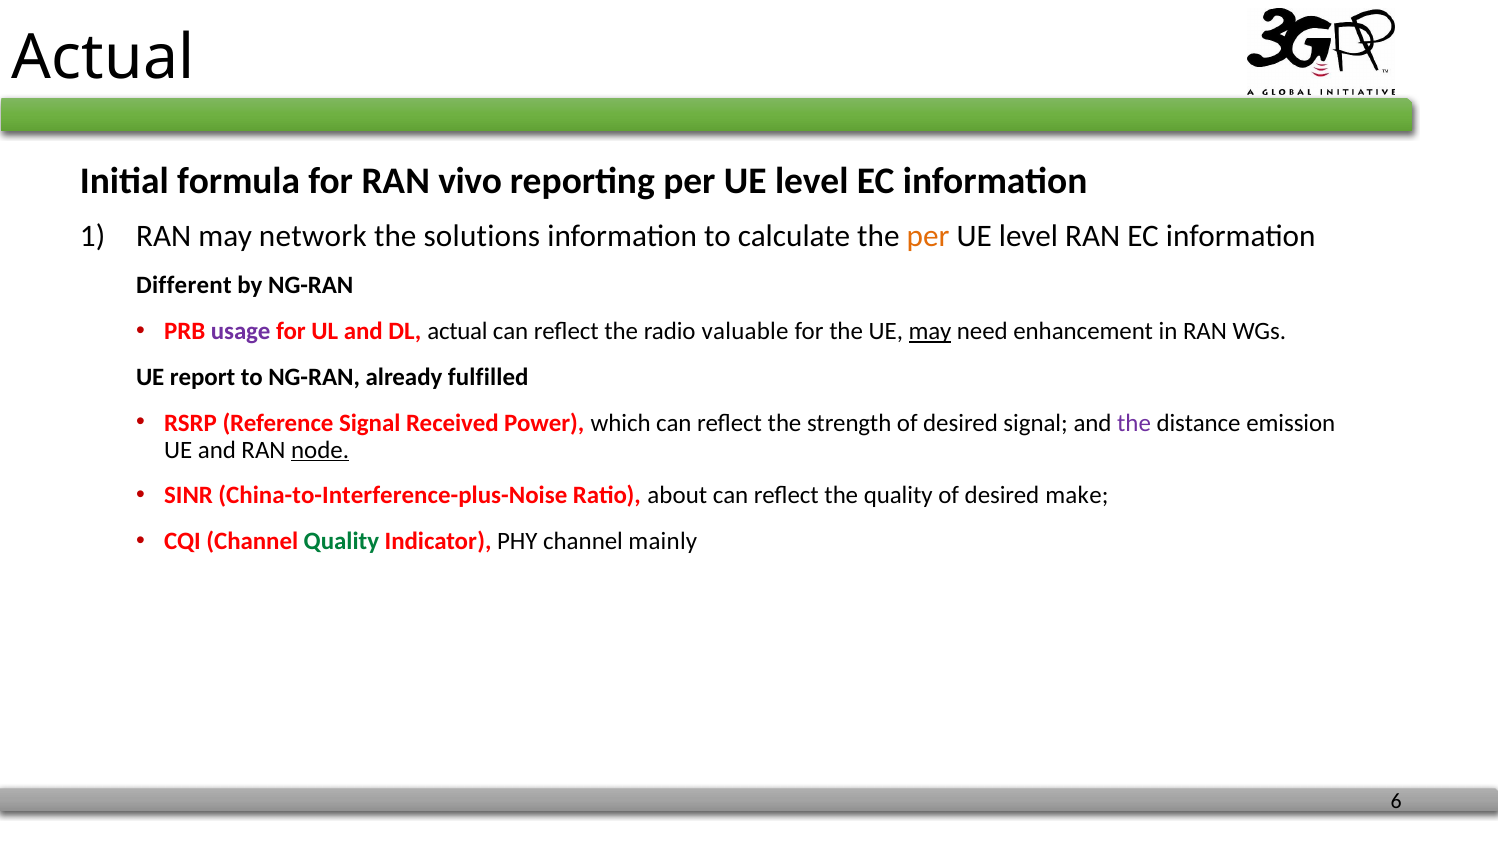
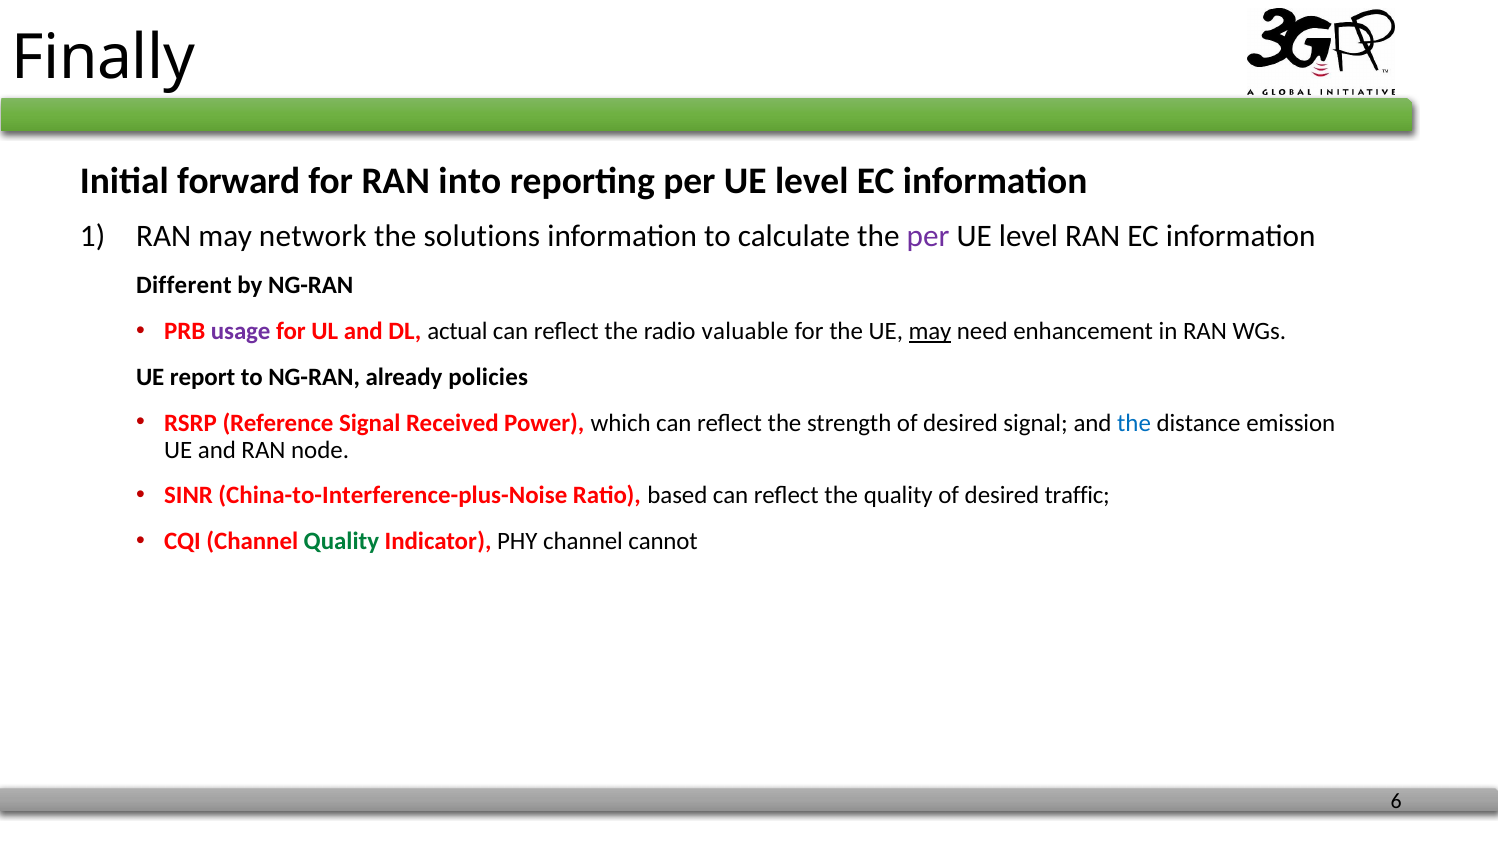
Actual: Actual -> Finally (103, 58)
formula: formula -> forward (239, 181)
vivo: vivo -> into (470, 181)
per colour: orange -> purple (928, 236)
fulfilled: fulfilled -> policies (488, 377)
the colour: purple -> blue (1134, 423)
node underline: present -> none (320, 450)
about: about -> based (677, 495)
make: make -> traffic (1077, 495)
mainly: mainly -> cannot (663, 541)
